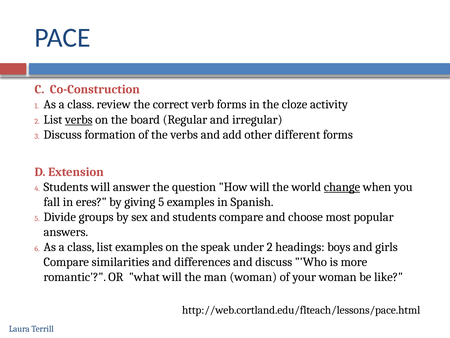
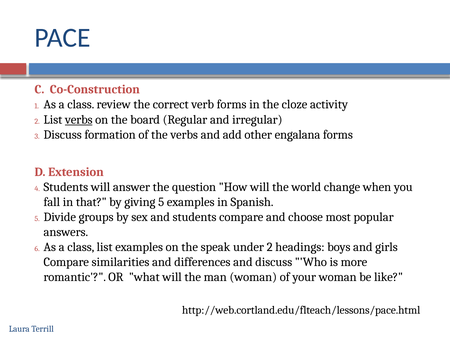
different: different -> engalana (298, 134)
change underline: present -> none (342, 187)
eres: eres -> that (91, 202)
